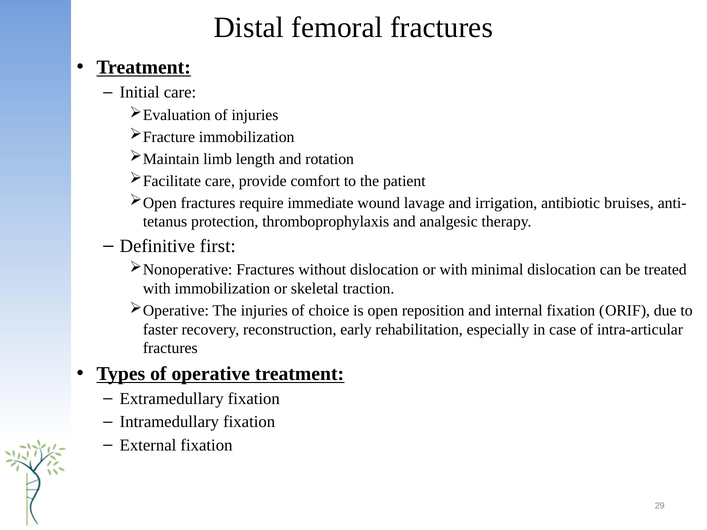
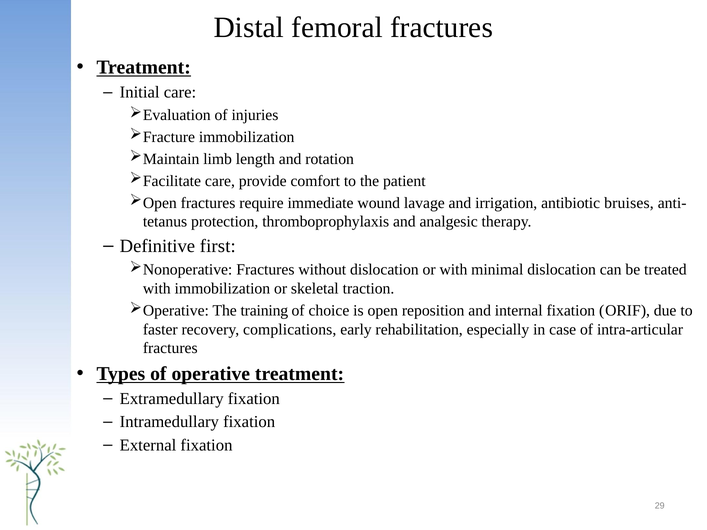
The injuries: injuries -> training (264, 311)
reconstruction: reconstruction -> complications (290, 330)
